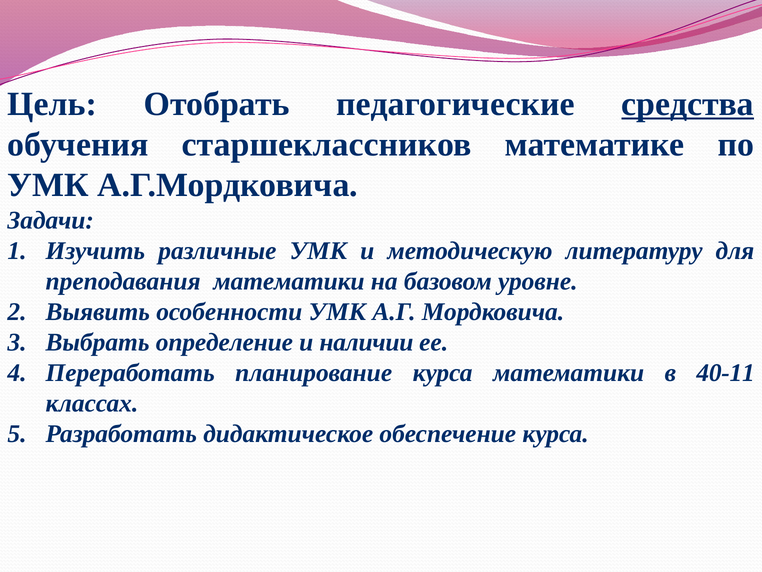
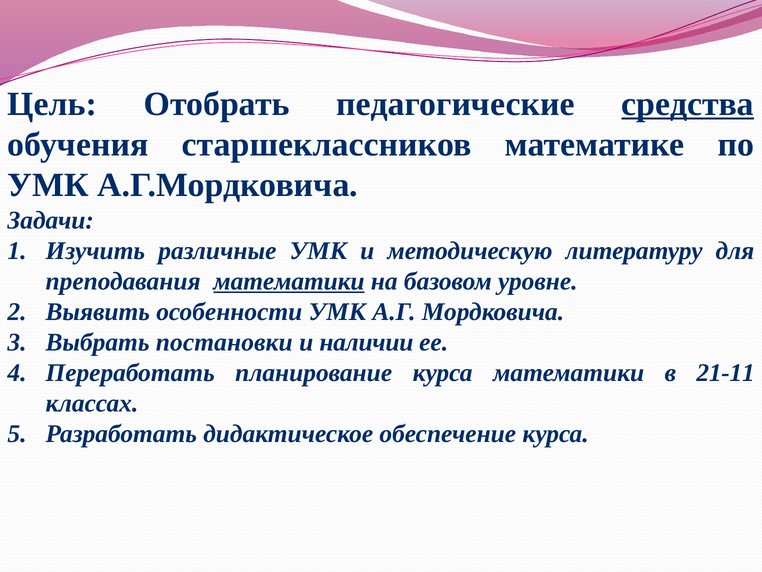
математики underline: none -> present (289, 281)
определение: определение -> постановки (224, 342)
40-11: 40-11 -> 21-11 (726, 373)
